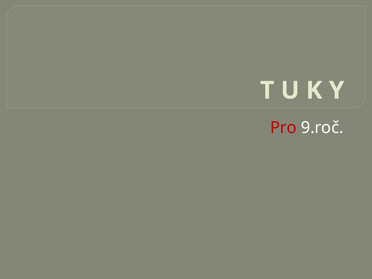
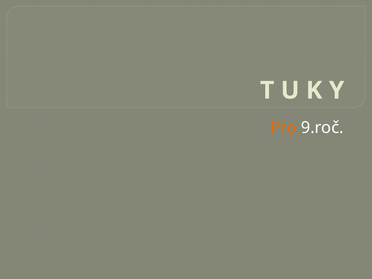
Pro colour: red -> orange (283, 128)
